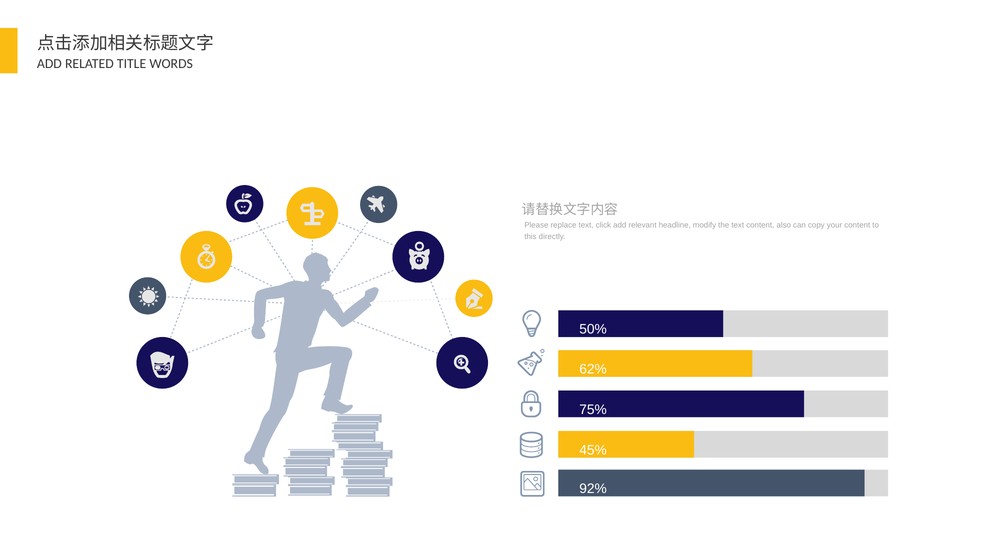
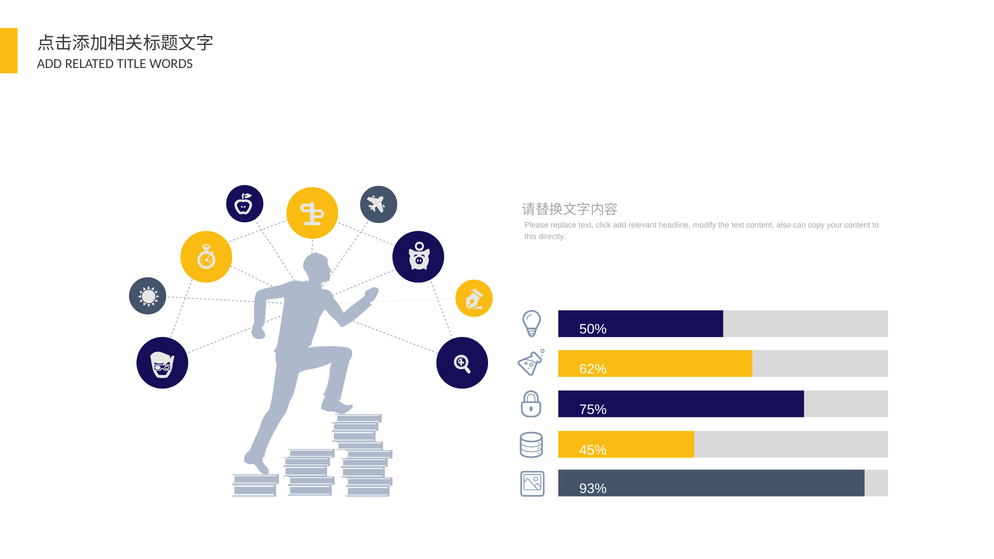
92%: 92% -> 93% (593, 489)
